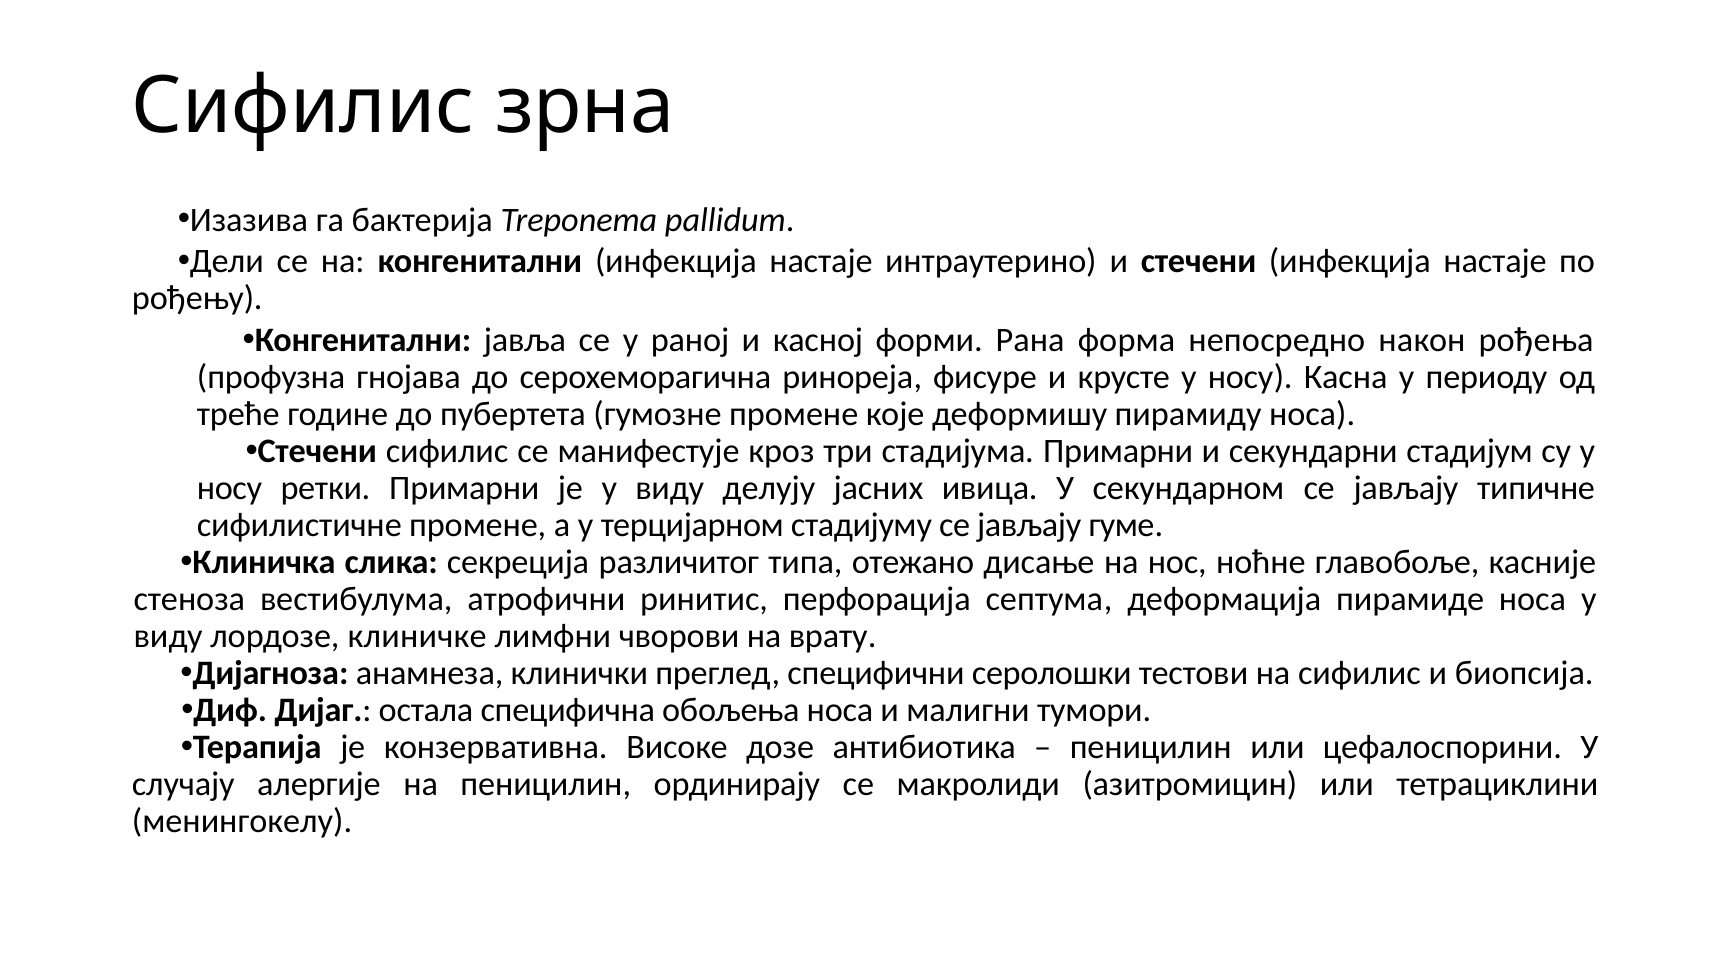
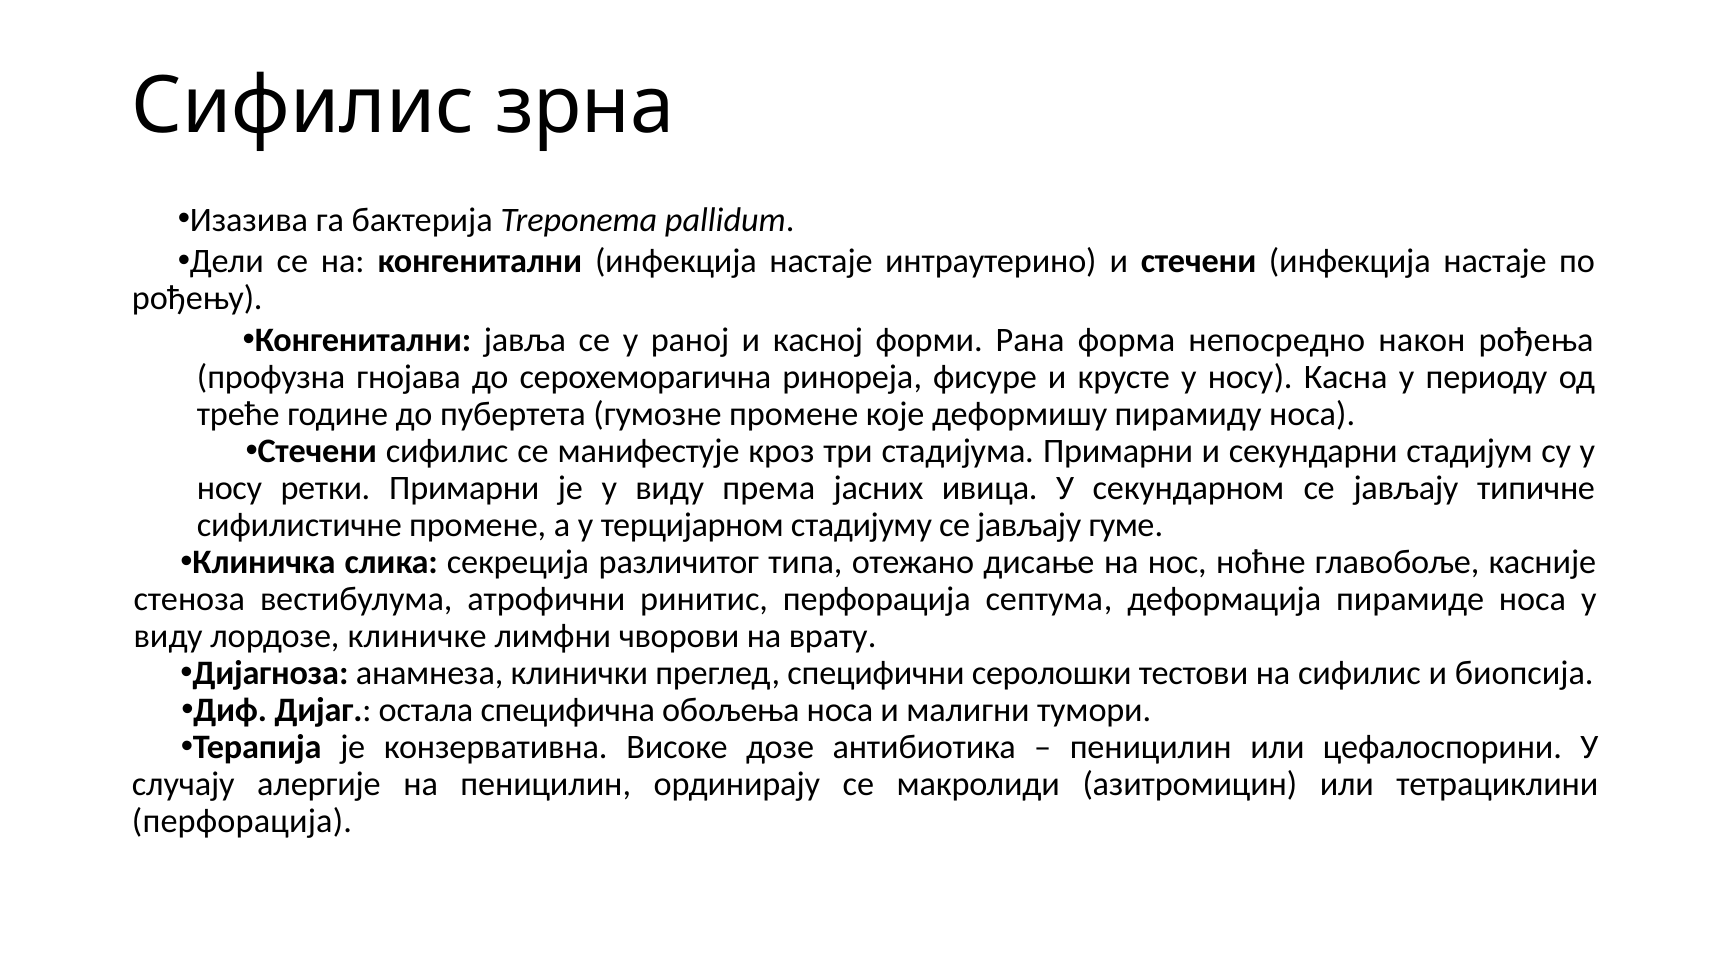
делују: делују -> према (769, 488)
менингокелу: менингокелу -> перфорација (242, 821)
